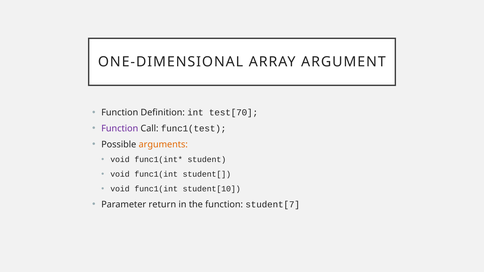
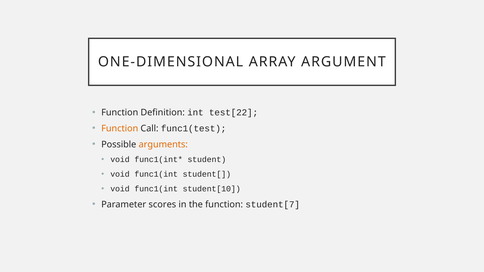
test[70: test[70 -> test[22 (234, 113)
Function colour: purple -> orange (120, 129)
return: return -> scores (162, 205)
